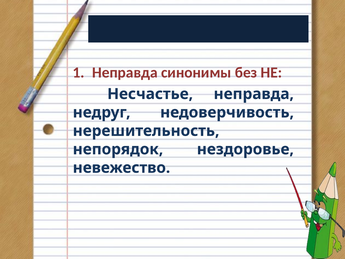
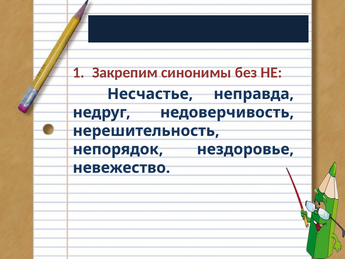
Неправда: Неправда -> Закрепим (125, 72)
